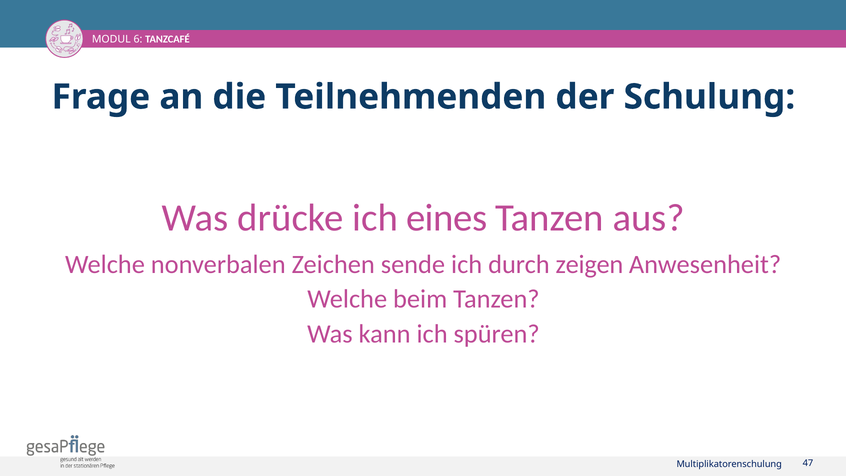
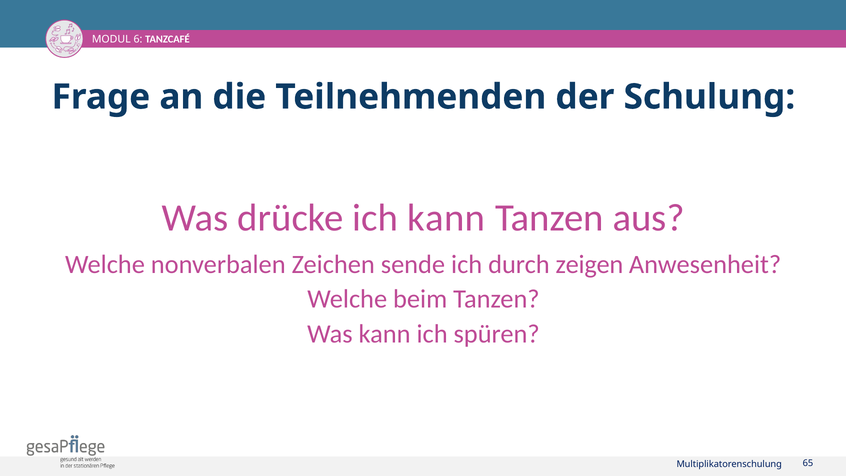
ich eines: eines -> kann (446, 218)
47: 47 -> 65 (808, 463)
